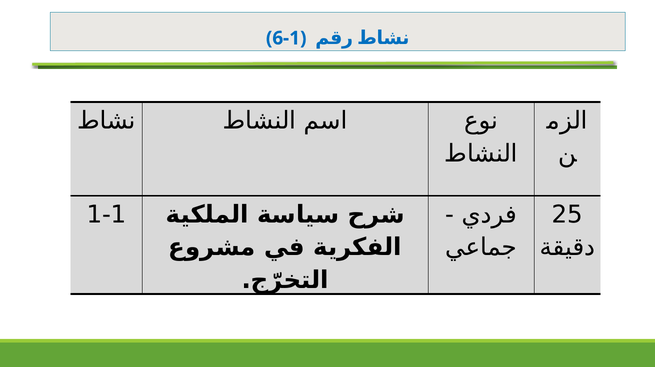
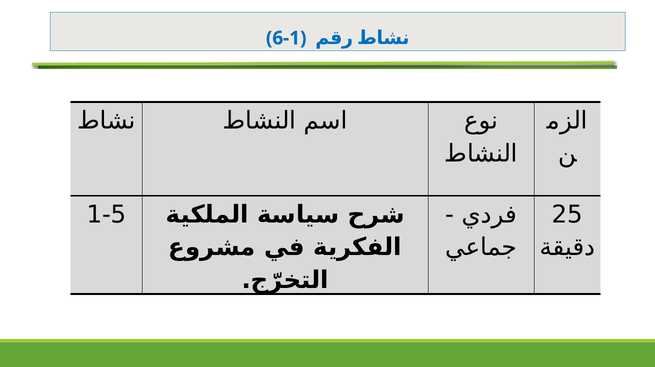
1-1: 1-1 -> 1-5 (107, 215)
